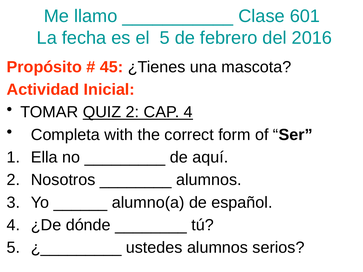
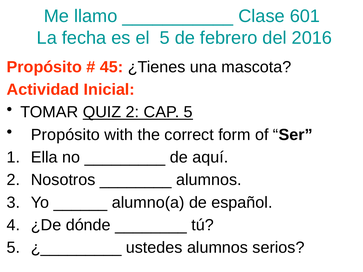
CAP 4: 4 -> 5 (188, 112)
Completa: Completa -> Propósito (65, 135)
